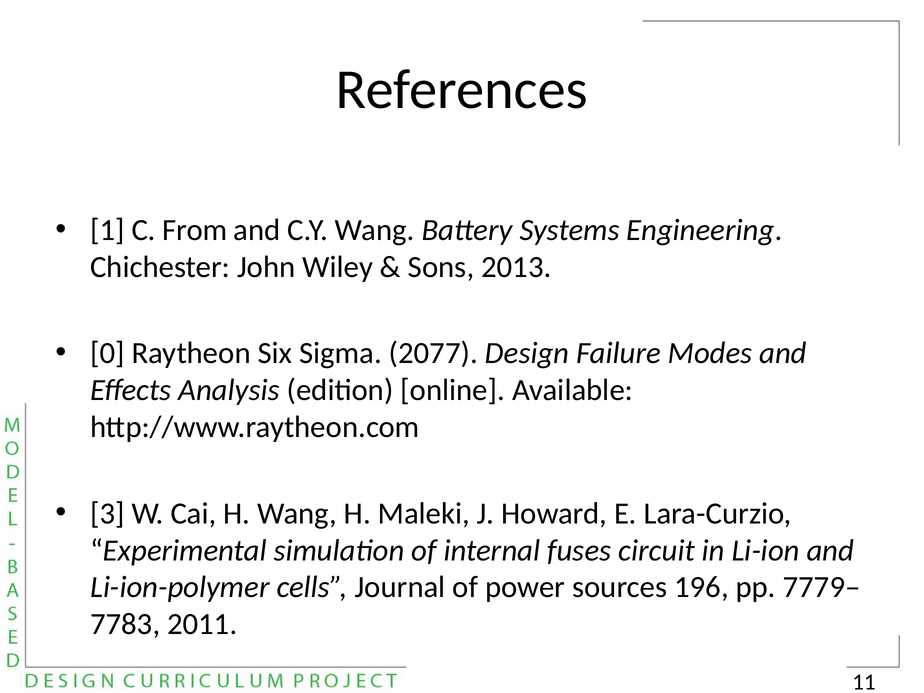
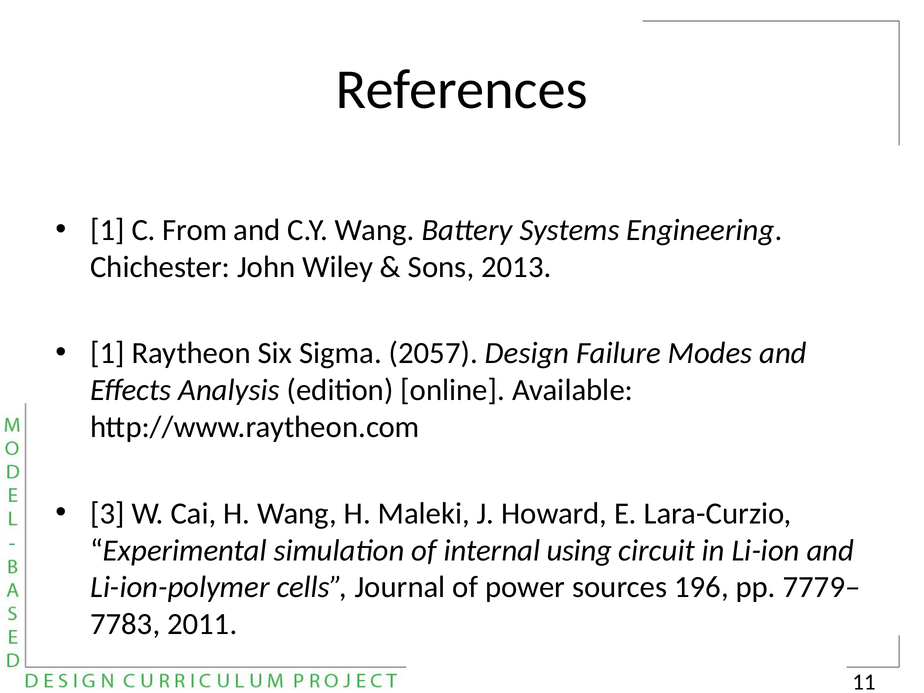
0: 0 -> 1 (107, 353)
2077: 2077 -> 2057 (433, 353)
fuses: fuses -> using (579, 550)
